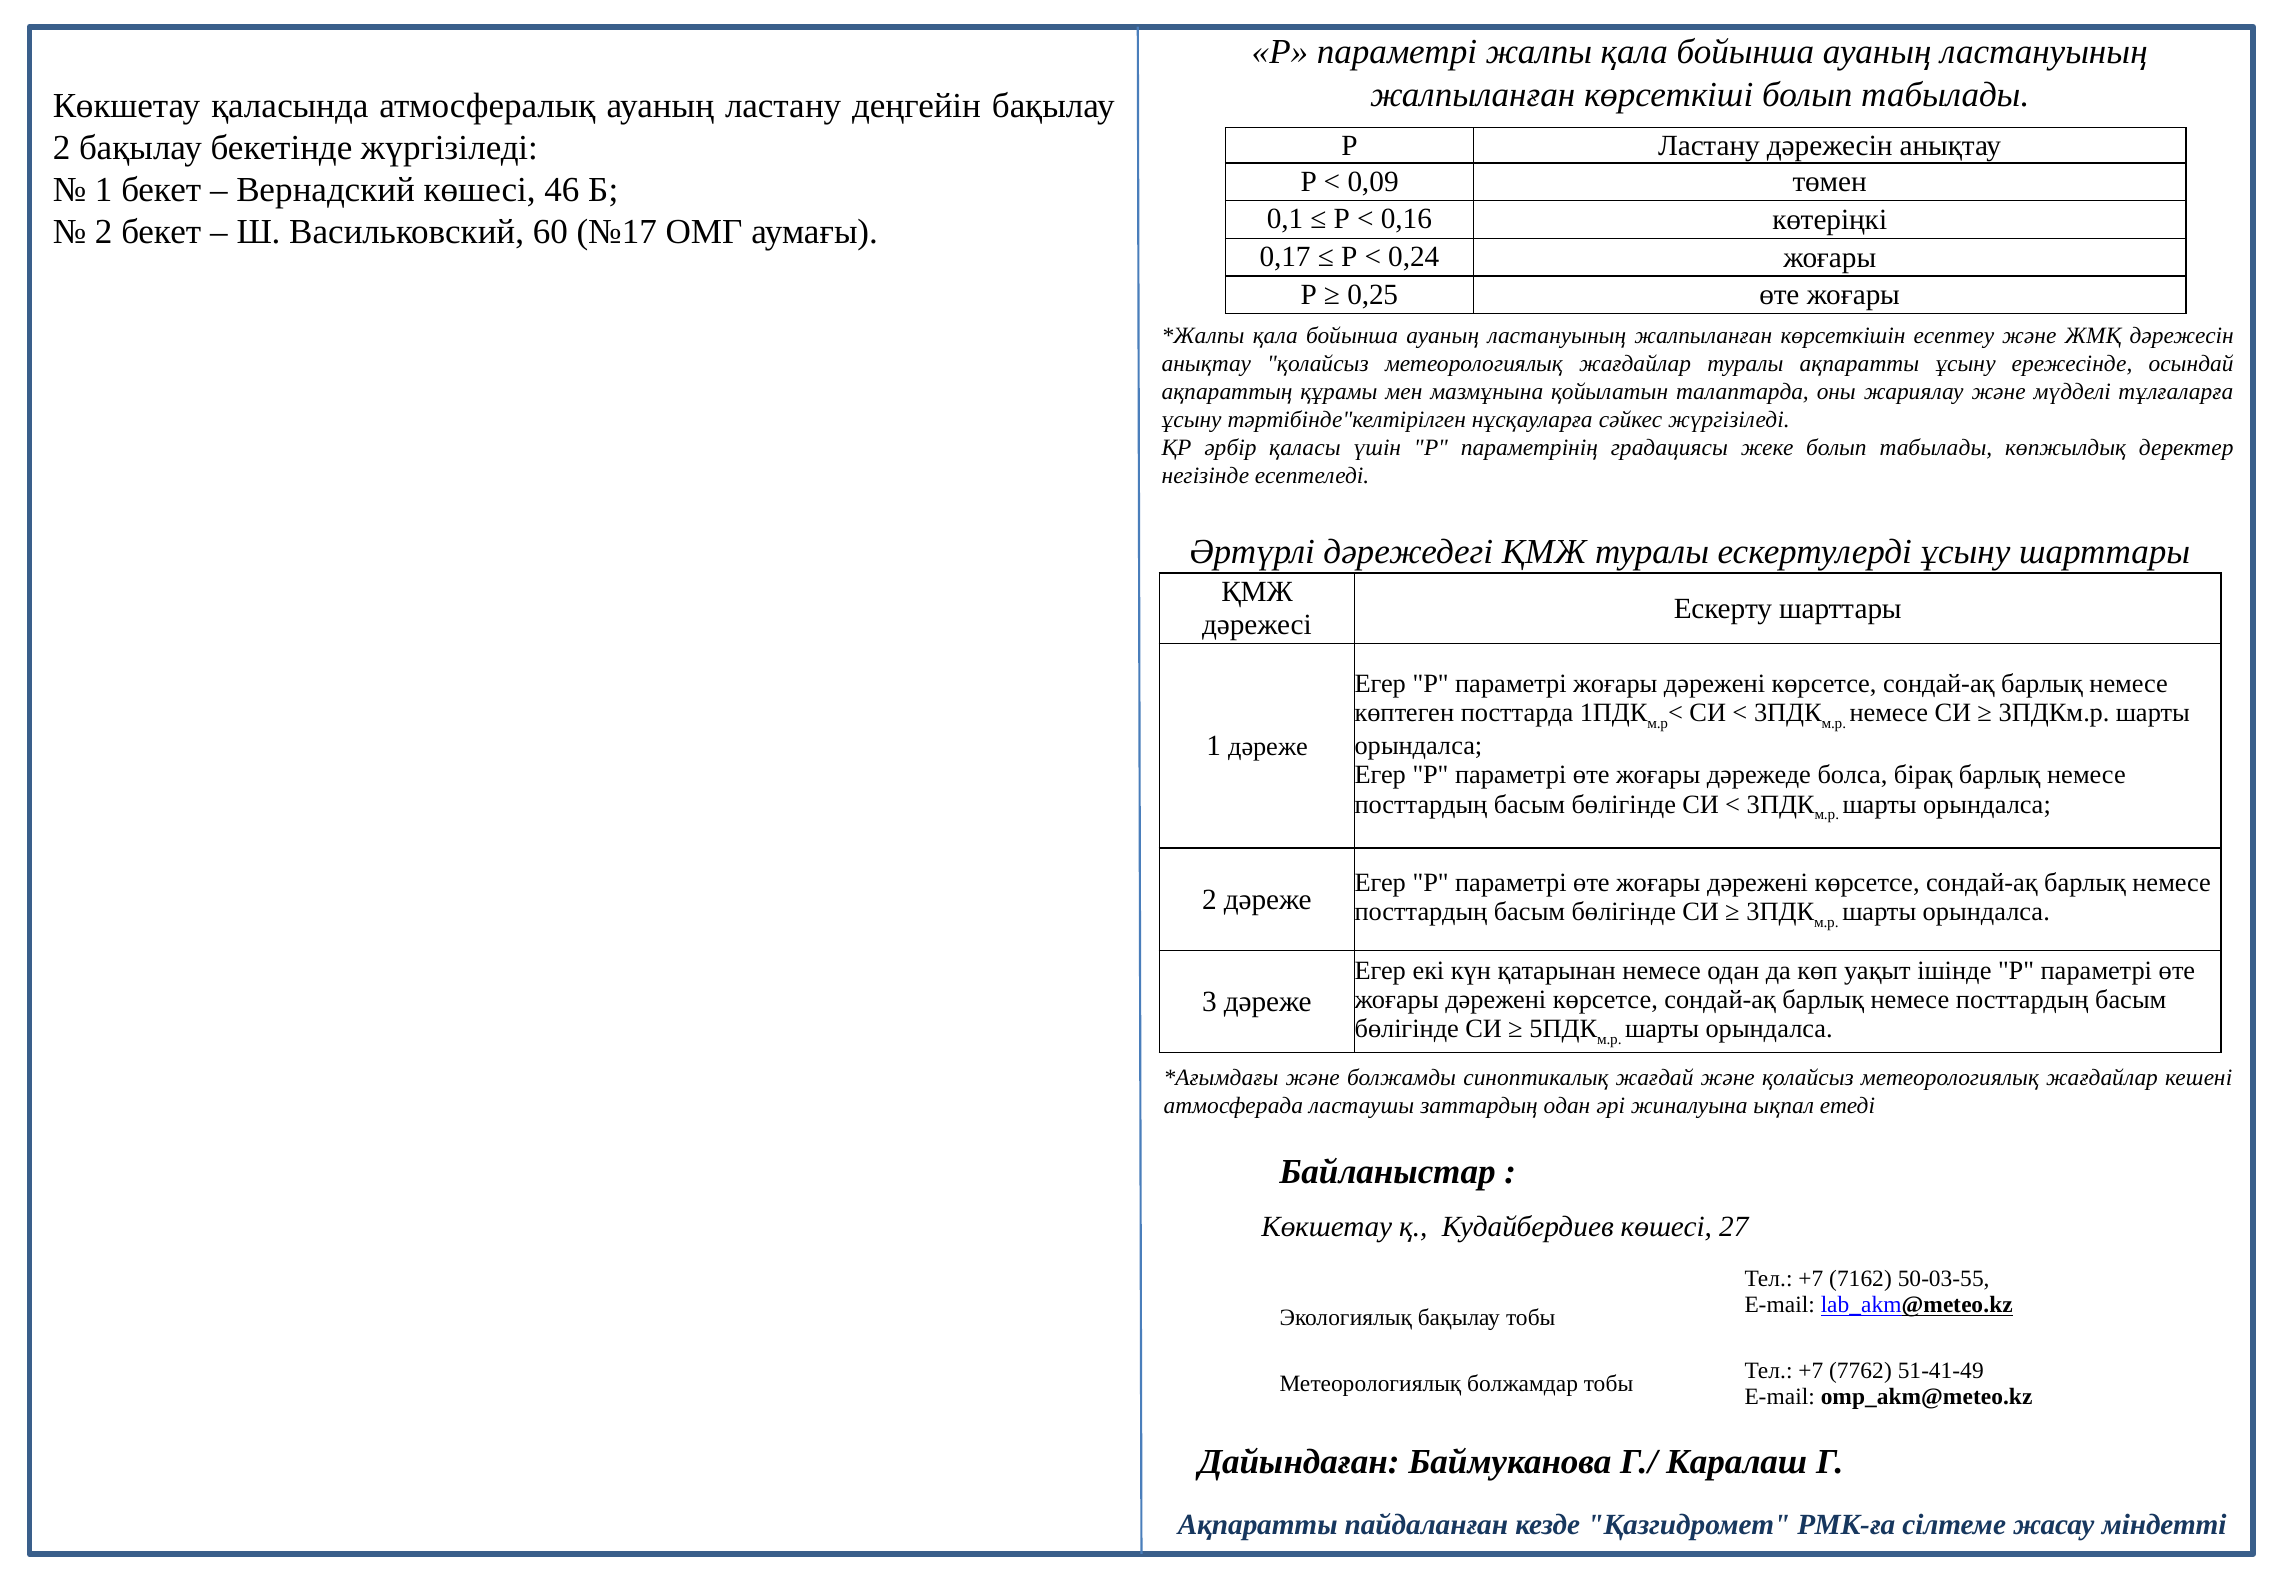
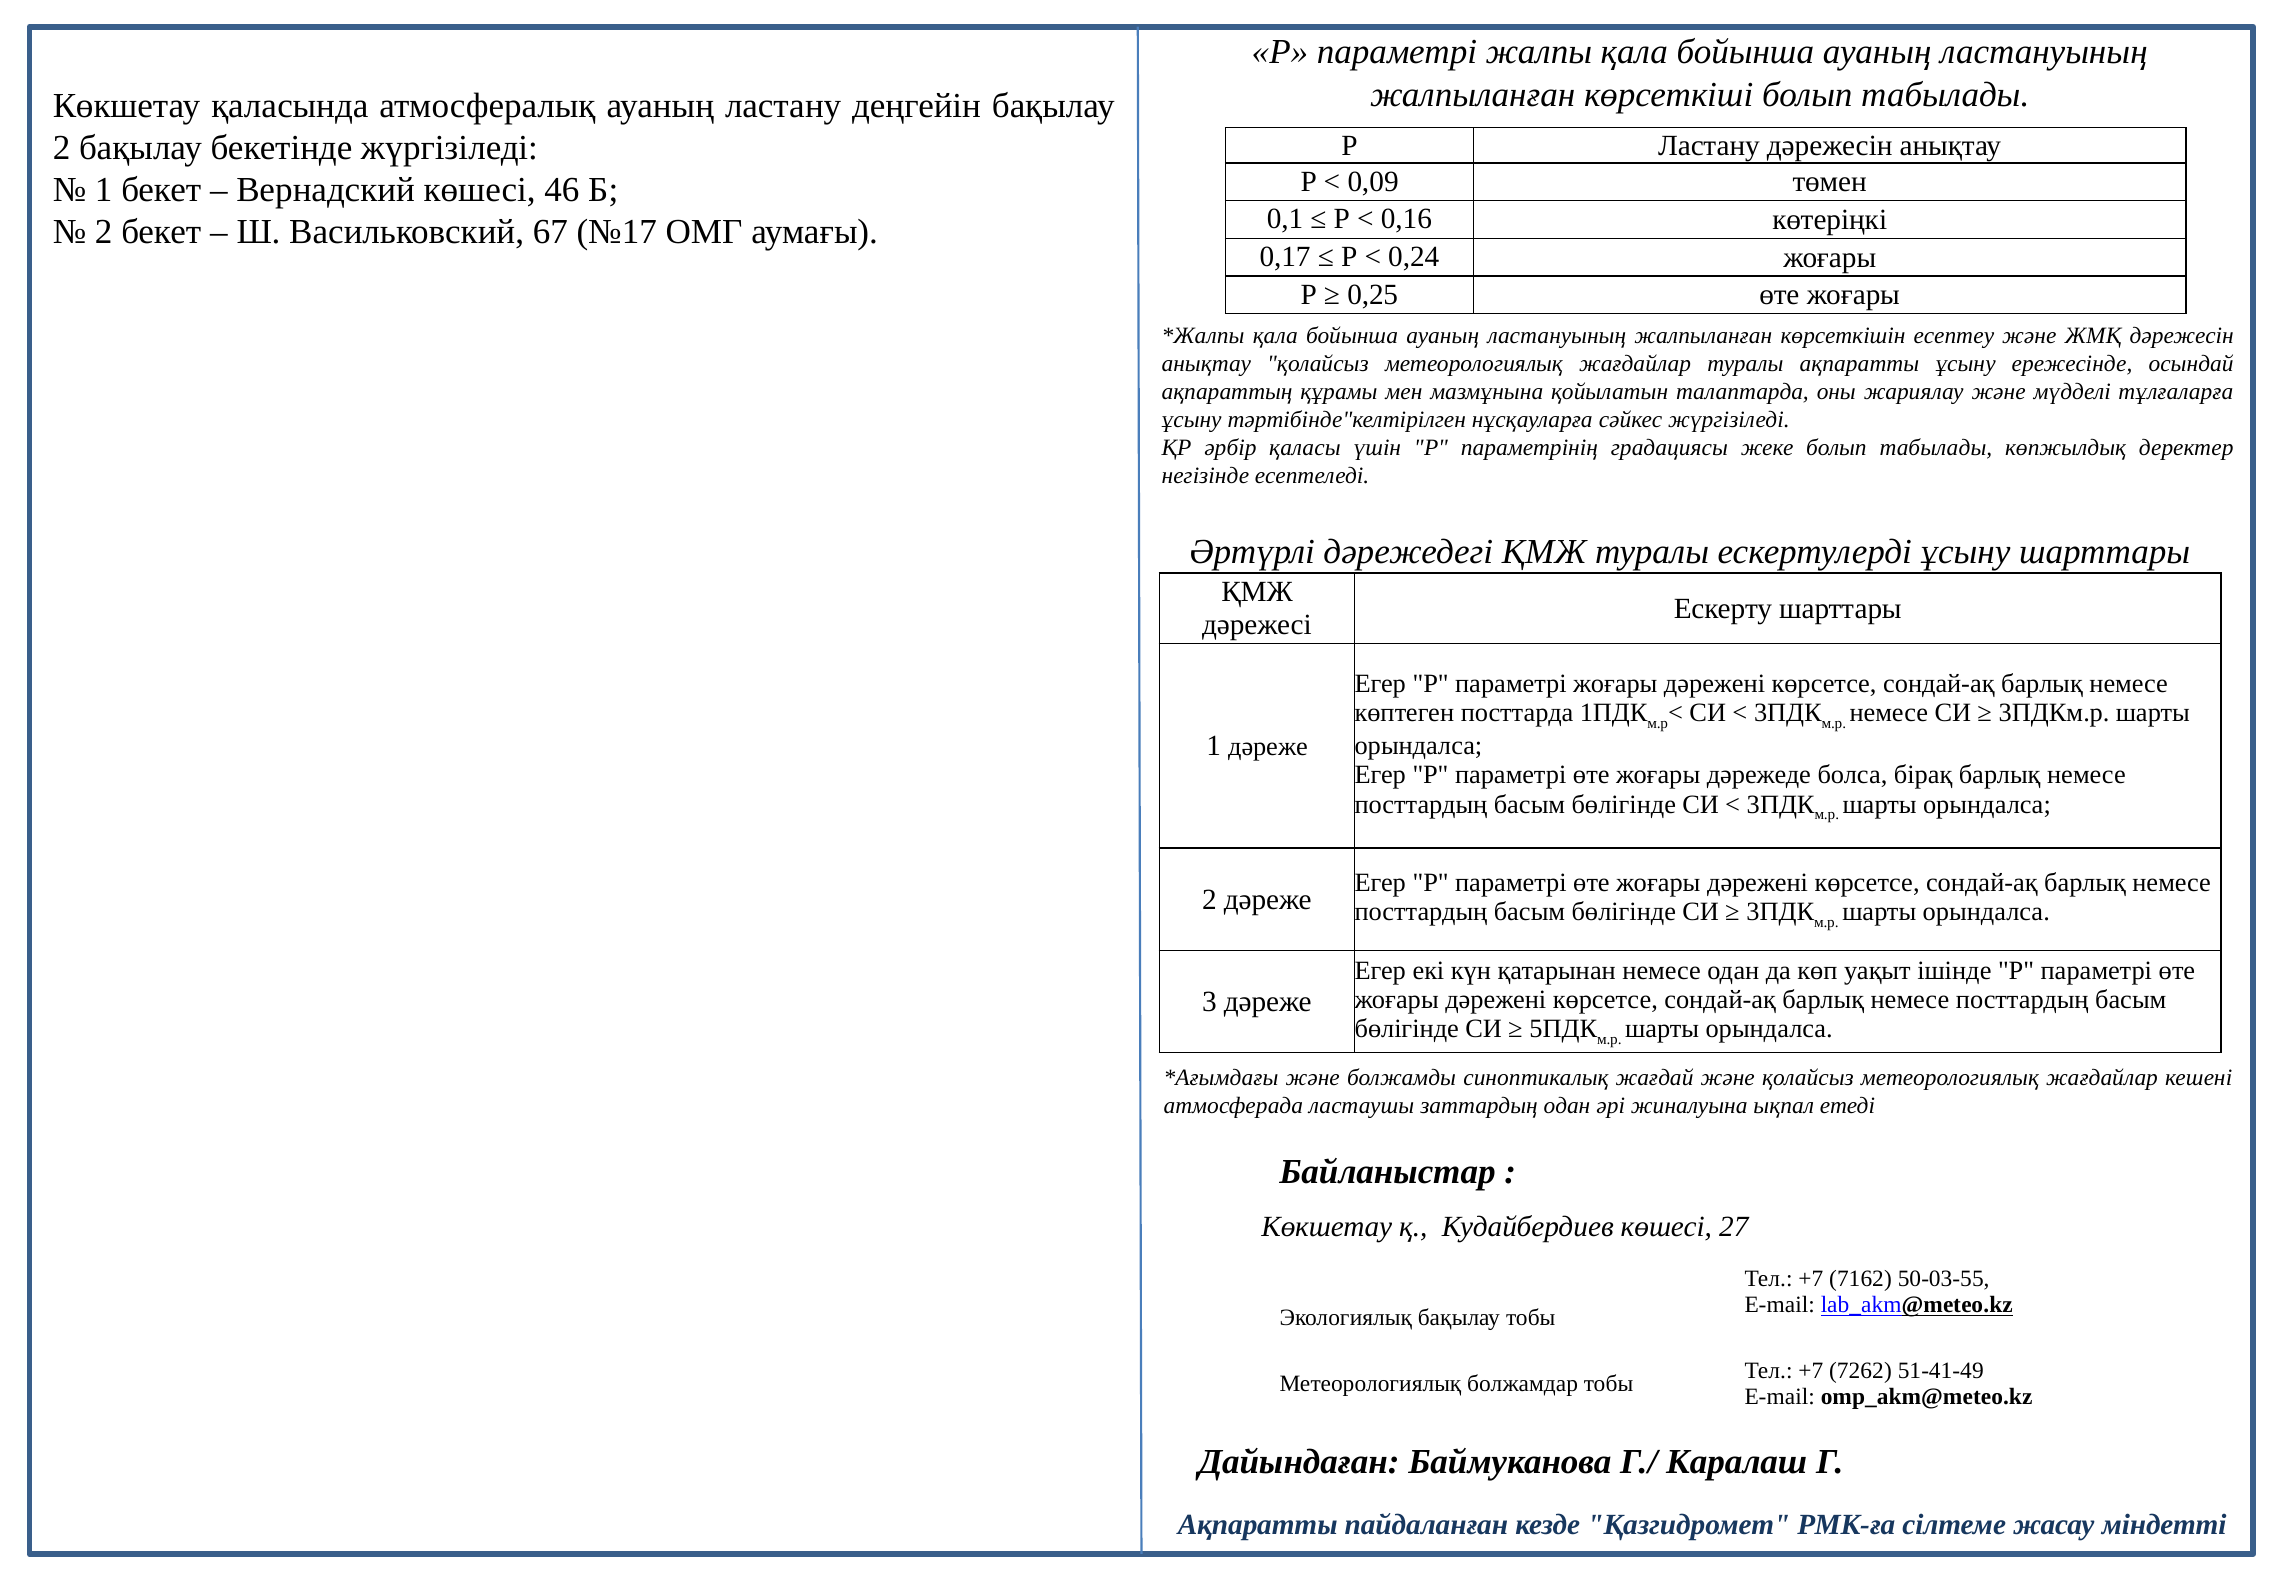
60: 60 -> 67 (550, 232)
7762: 7762 -> 7262 (1860, 1370)
